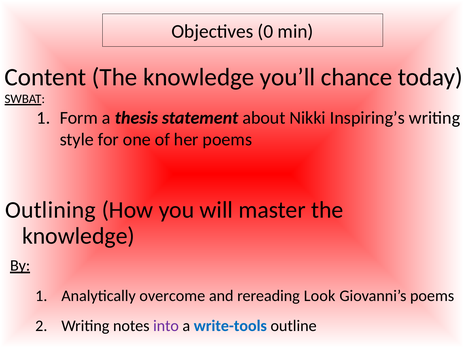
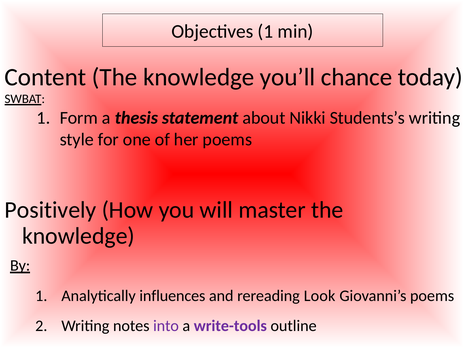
Objectives 0: 0 -> 1 (265, 32)
Inspiring’s: Inspiring’s -> Students’s (367, 118)
Outlining: Outlining -> Positively (51, 210)
overcome: overcome -> influences (172, 296)
write-tools colour: blue -> purple (230, 326)
